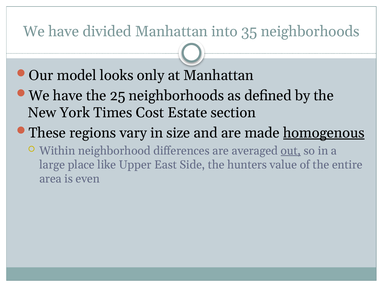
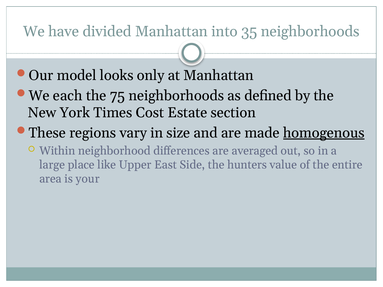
have: have -> each (68, 96)
25: 25 -> 75 (117, 96)
out underline: present -> none (291, 151)
even: even -> your (88, 179)
